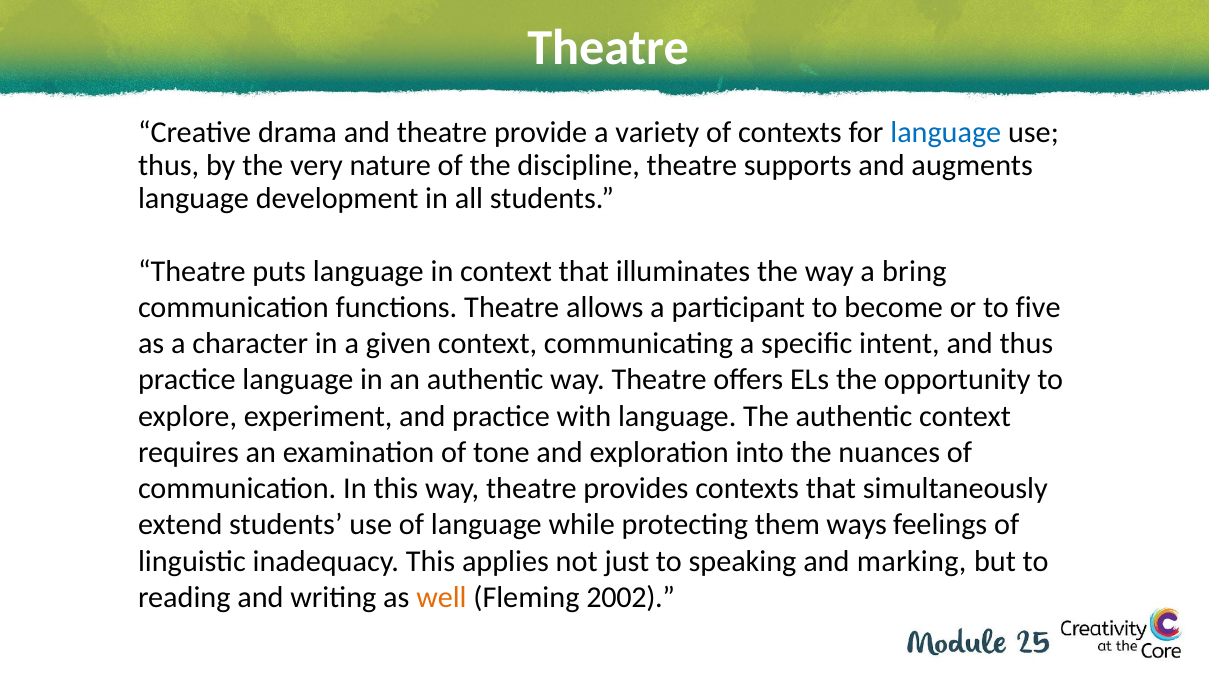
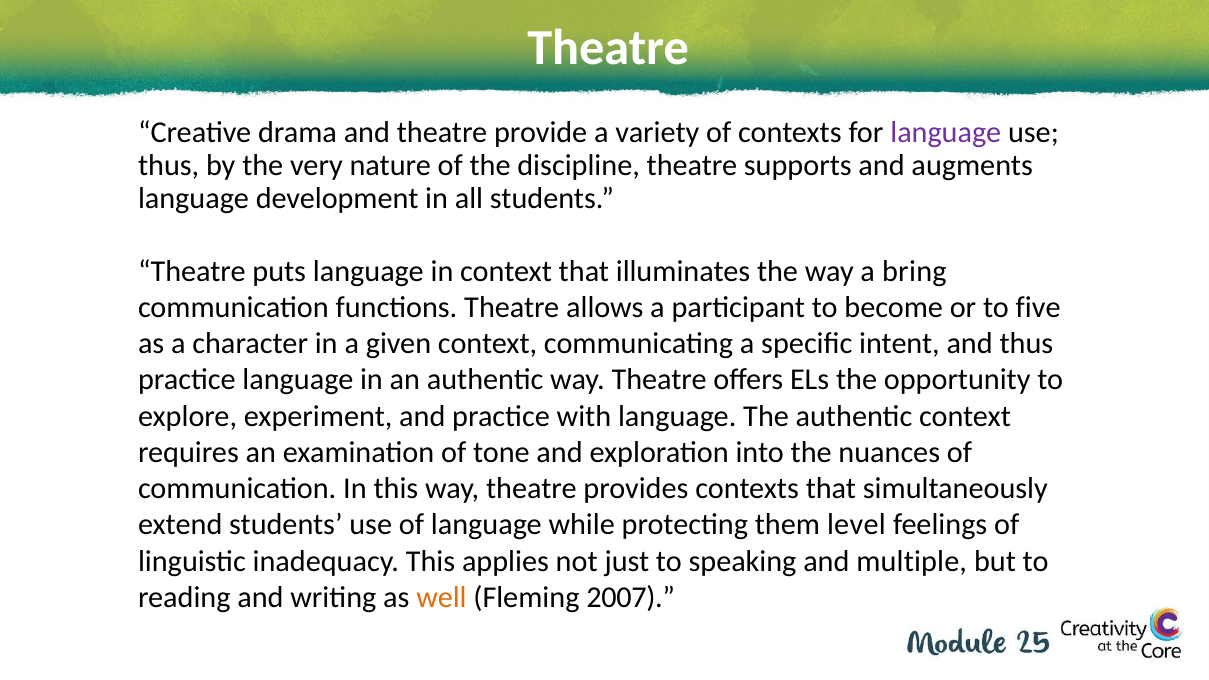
language colour: blue -> purple (946, 133)
ways: ways -> level (856, 525)
marking: marking -> multiple (912, 561)
2002: 2002 -> 2007 (631, 598)
